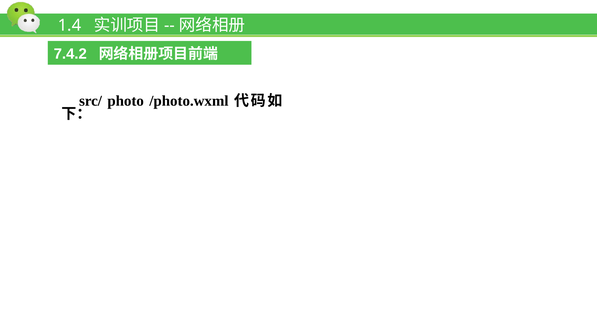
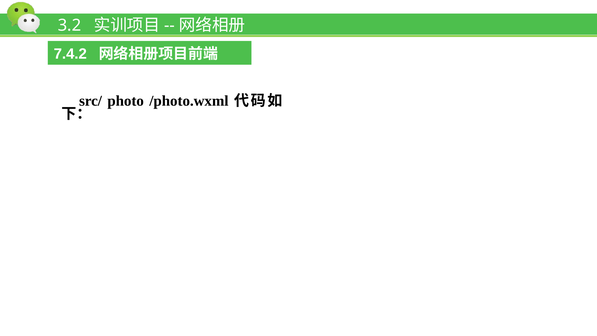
1.4: 1.4 -> 3.2 (69, 25)
